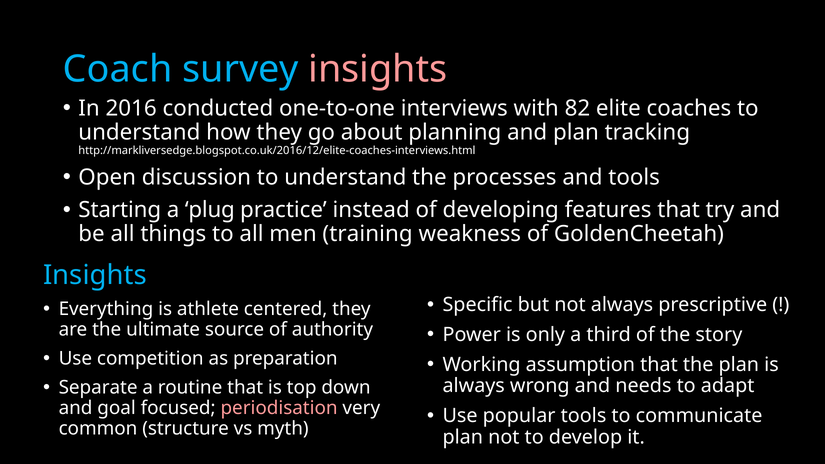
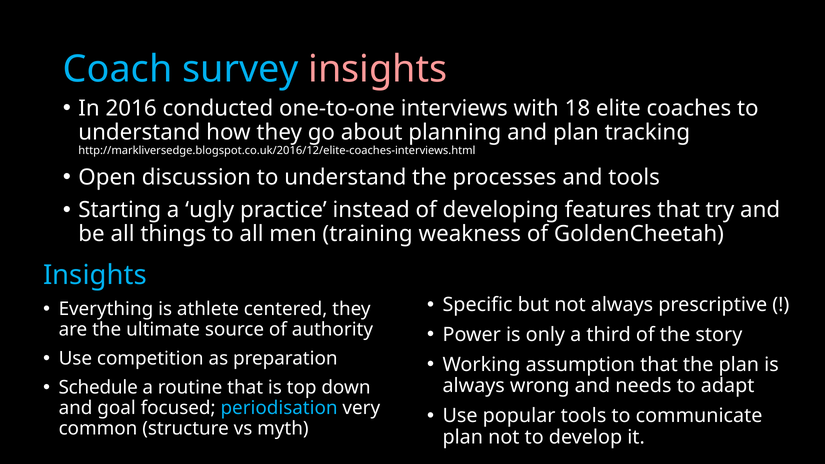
82: 82 -> 18 (577, 108)
plug: plug -> ugly (210, 210)
Separate: Separate -> Schedule (98, 388)
periodisation colour: pink -> light blue (279, 408)
